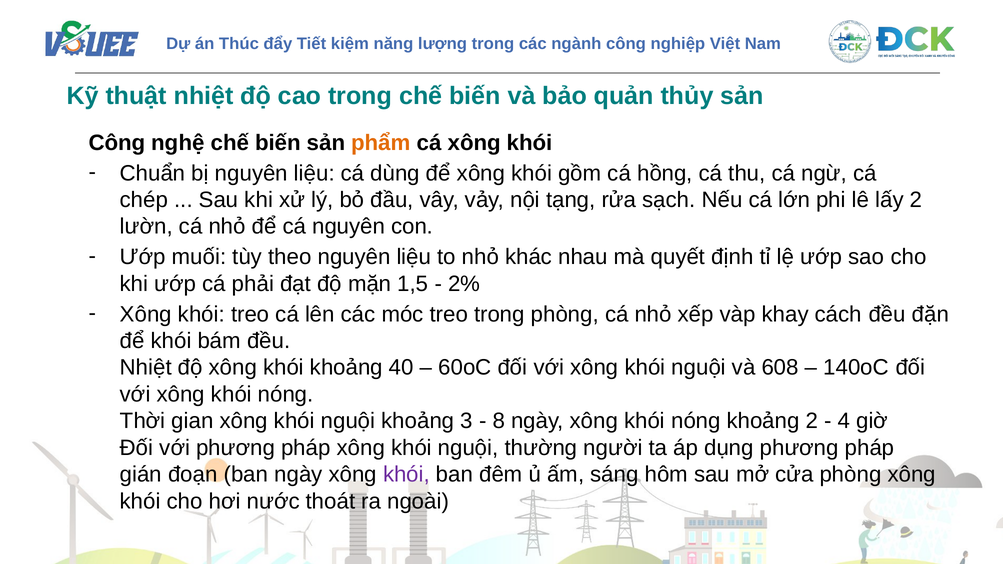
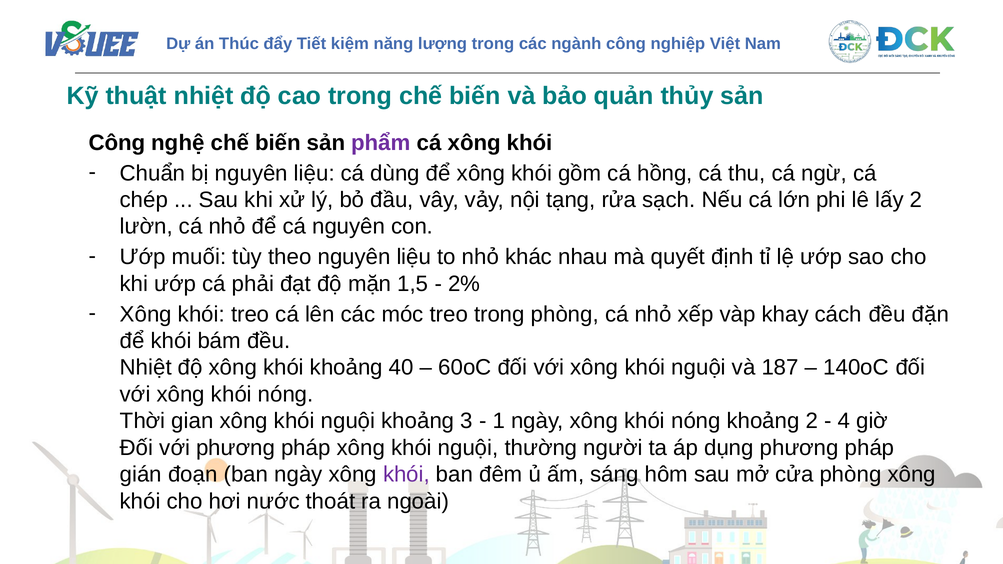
phẩm colour: orange -> purple (381, 143)
608: 608 -> 187 (780, 368)
8: 8 -> 1 (499, 421)
